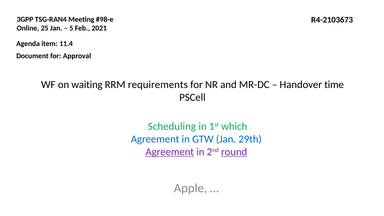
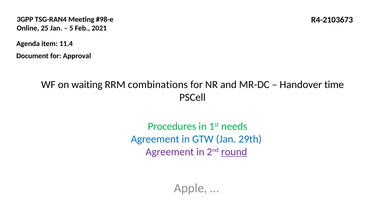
requirements: requirements -> combinations (158, 85)
Scheduling: Scheduling -> Procedures (172, 126)
which: which -> needs (234, 126)
Agreement underline: present -> none (170, 152)
